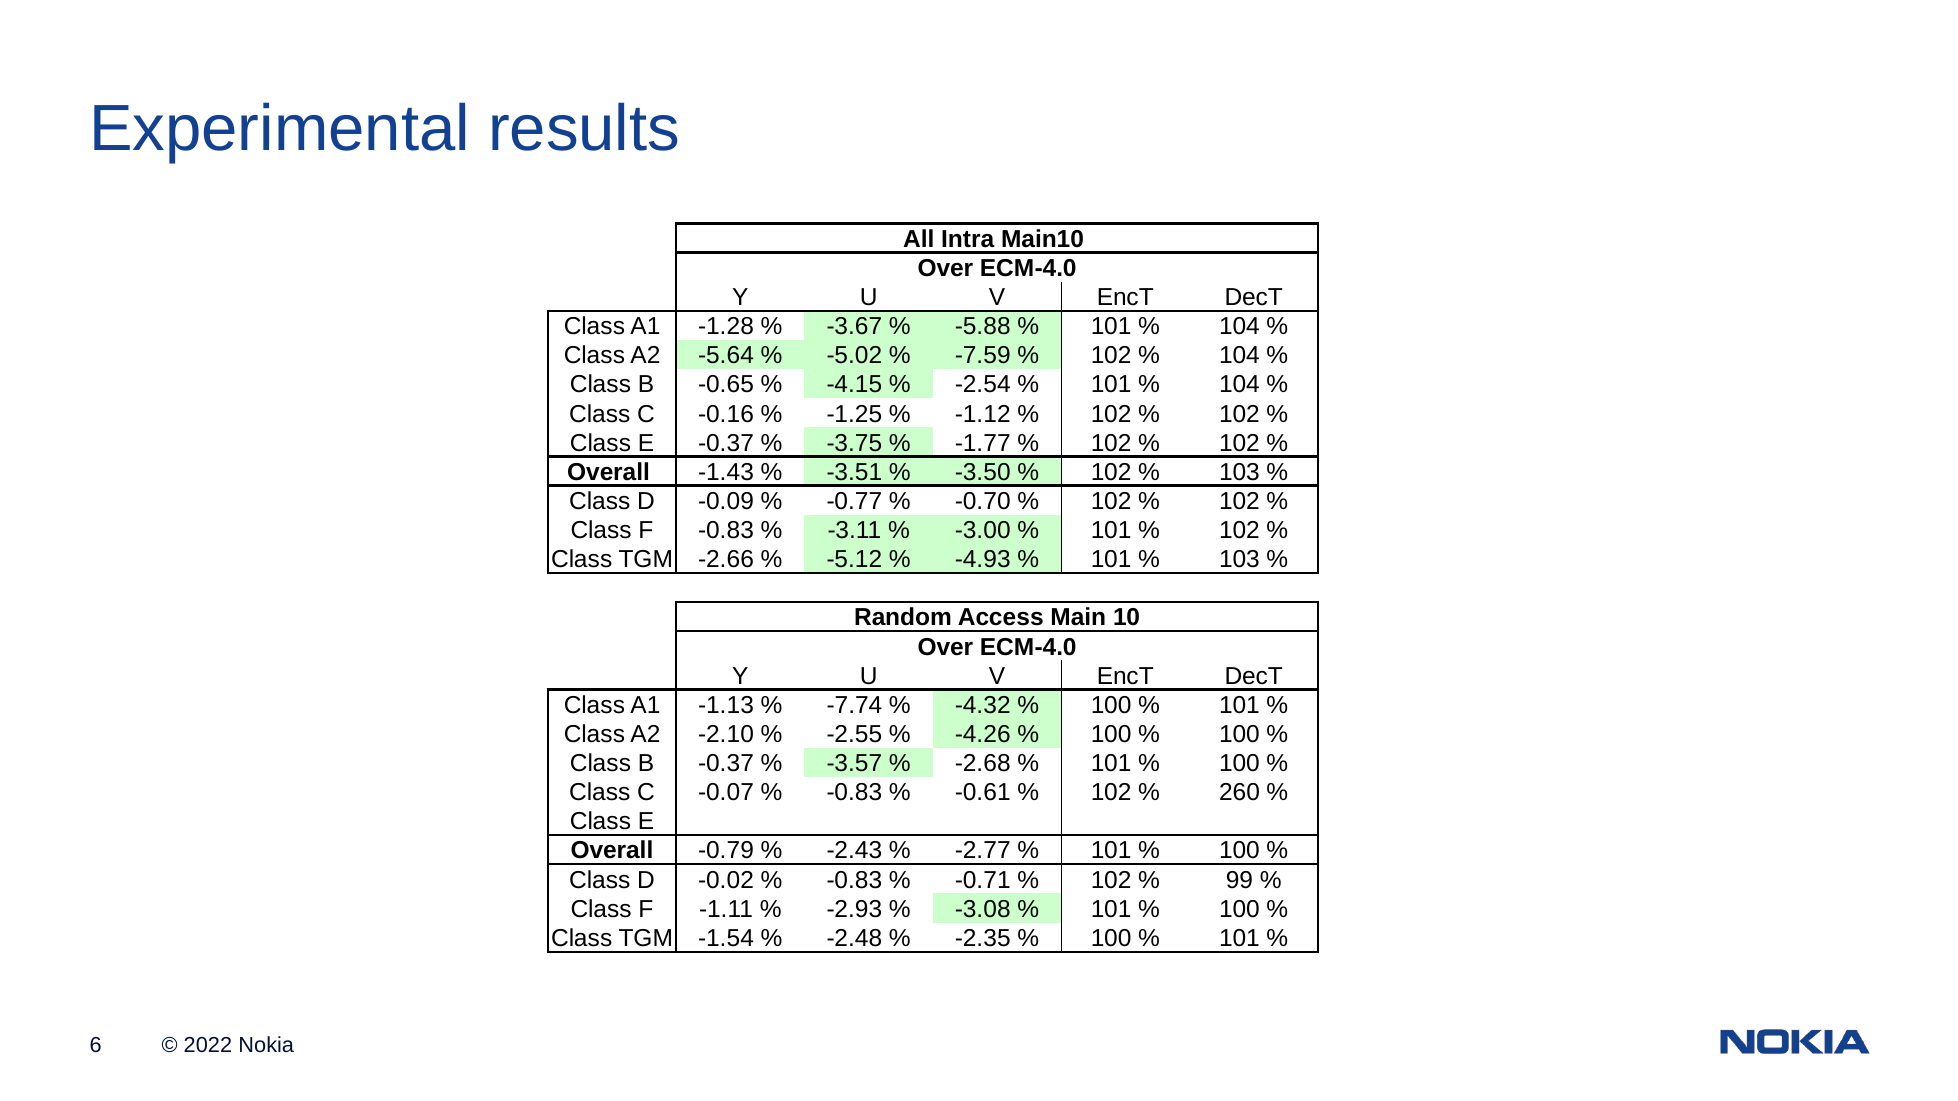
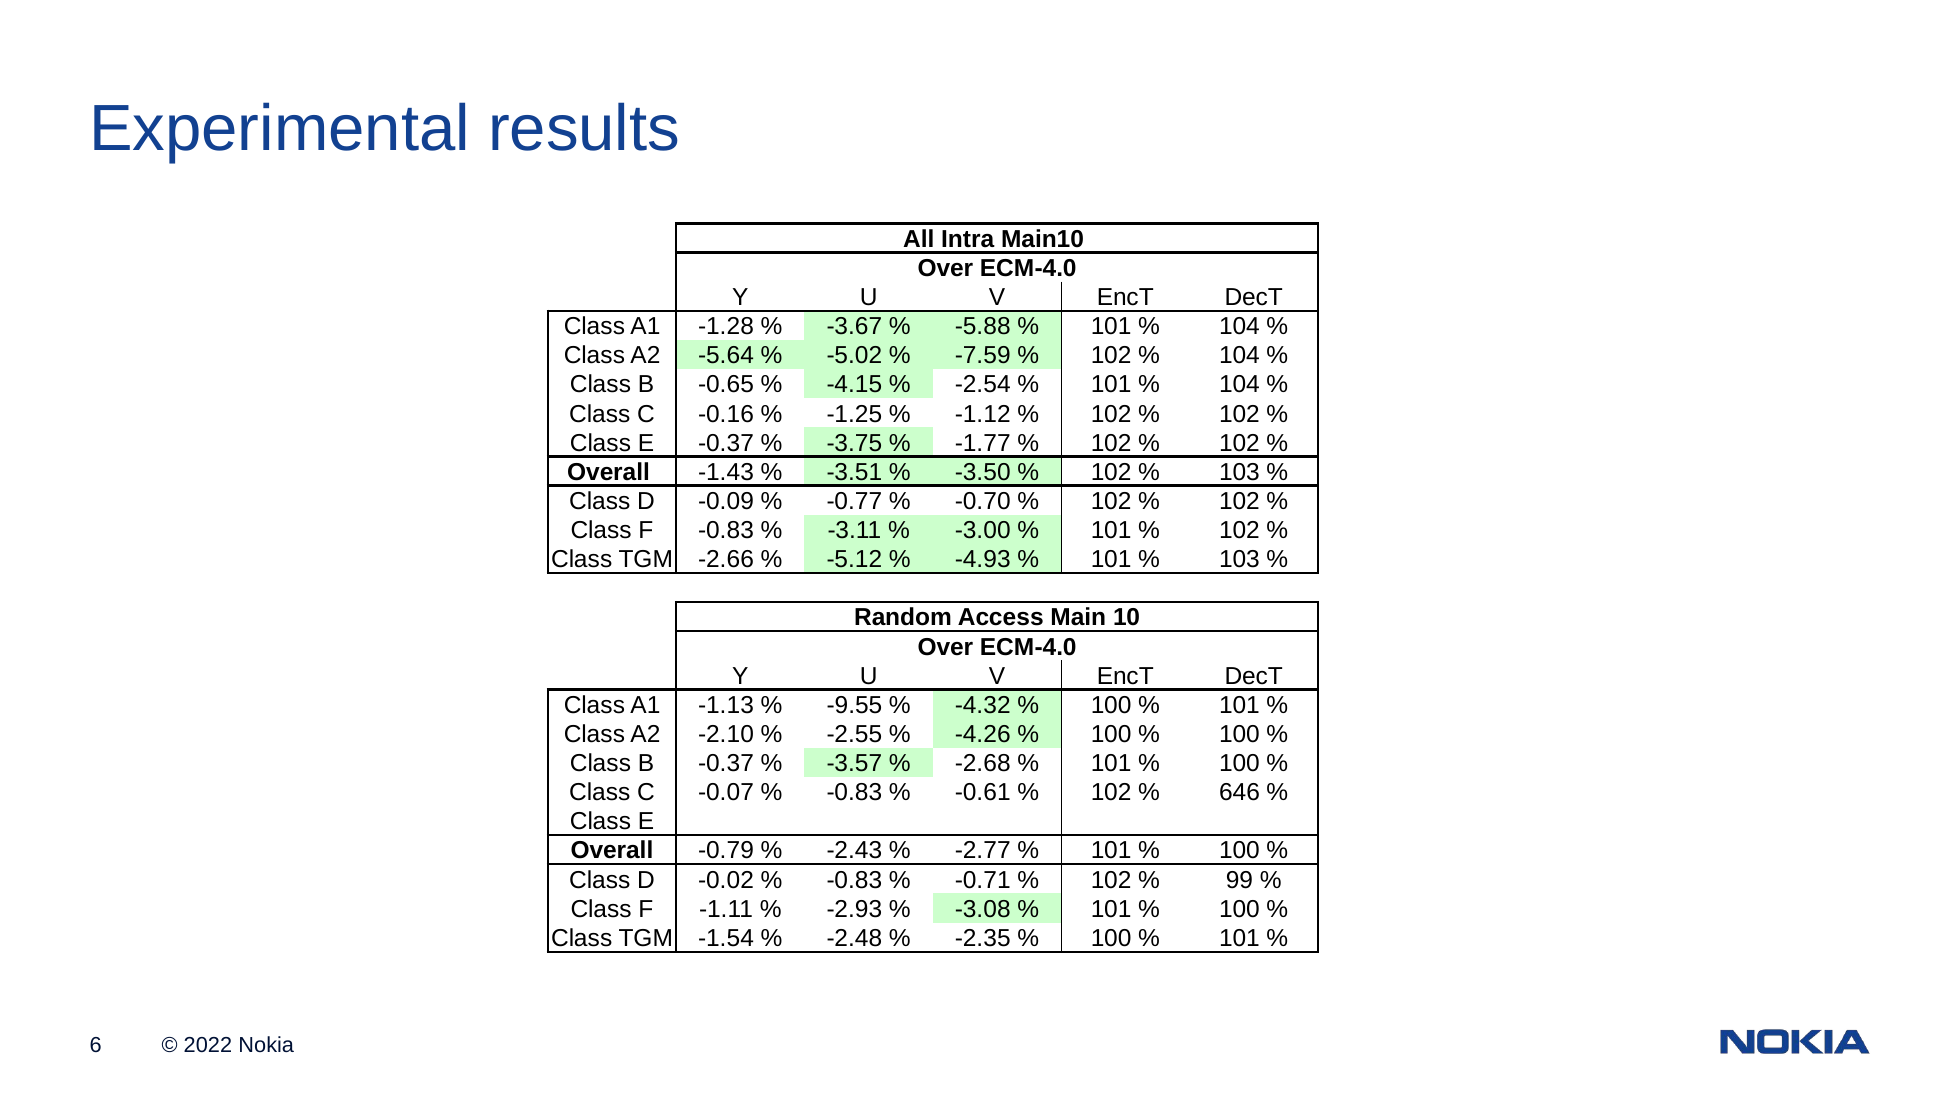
-7.74: -7.74 -> -9.55 (854, 706)
260: 260 -> 646 (1240, 793)
